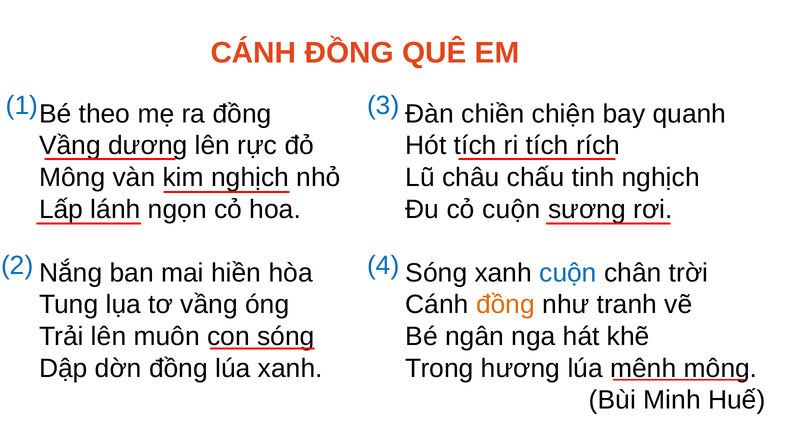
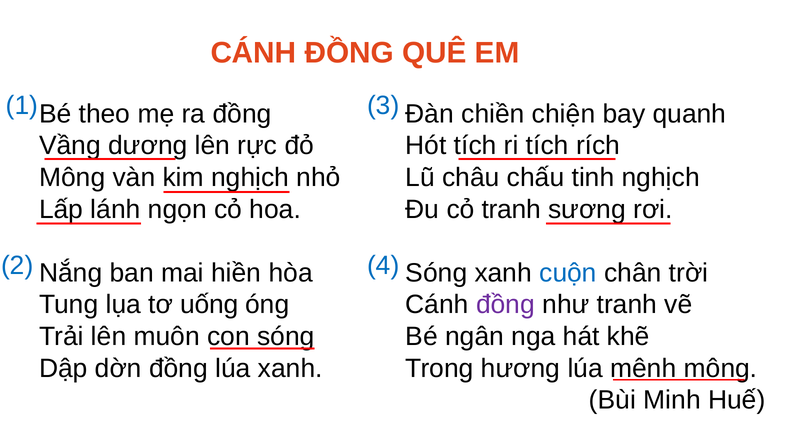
cỏ cuộn: cuộn -> tranh (511, 209)
tơ vầng: vầng -> uống (209, 304)
đồng colour: orange -> purple (505, 304)
